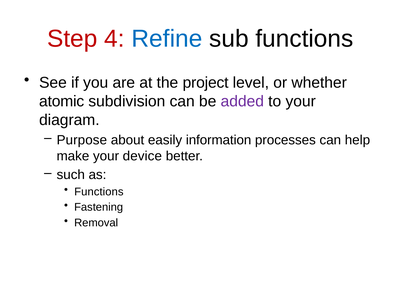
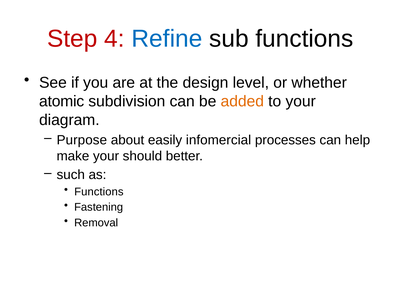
project: project -> design (205, 83)
added colour: purple -> orange (242, 101)
information: information -> infomercial (219, 140)
device: device -> should (142, 156)
